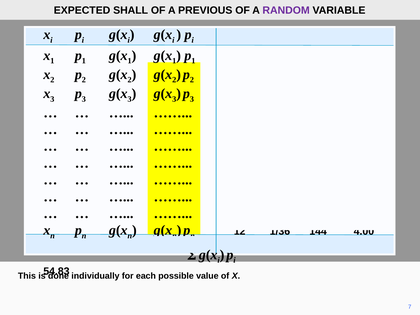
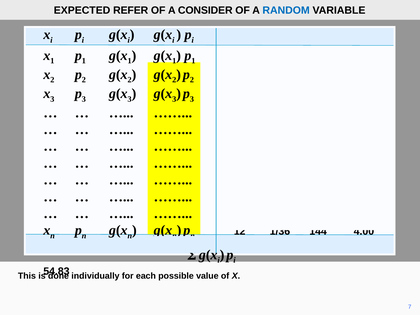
SHALL: SHALL -> REFER (131, 10)
PREVIOUS: PREVIOUS -> CONSIDER (205, 10)
RANDOM colour: purple -> blue (286, 10)
